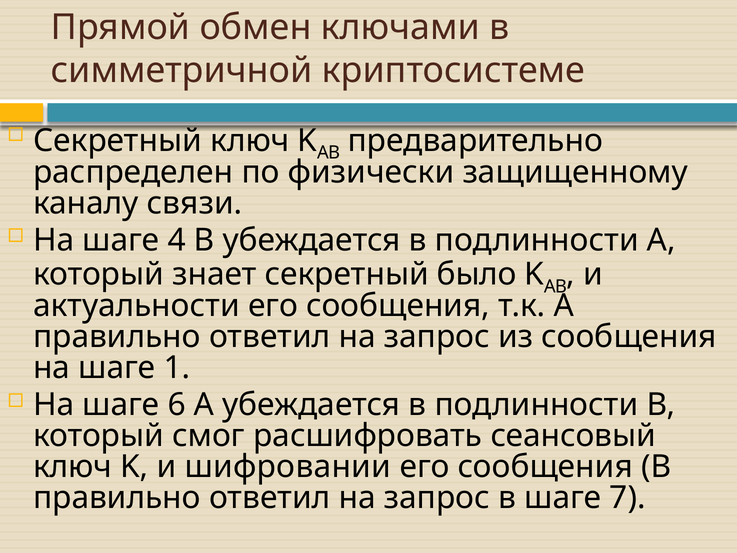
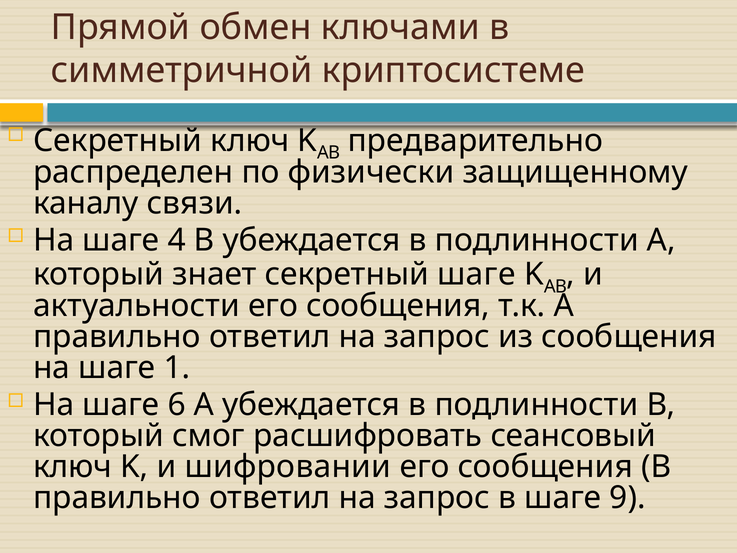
секретный было: было -> шаге (476, 274)
7: 7 -> 9 (628, 497)
